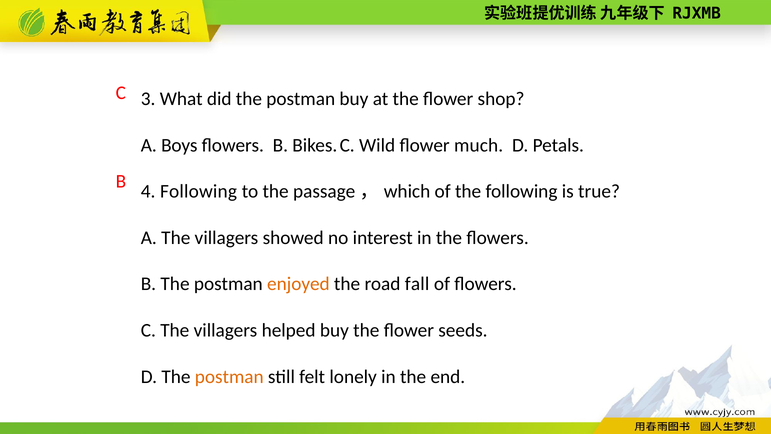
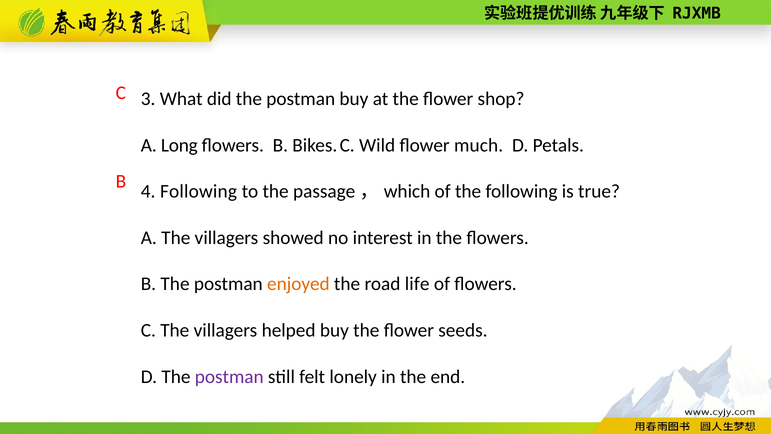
Boys: Boys -> Long (179, 145)
fall: fall -> life (417, 284)
postman colour: orange -> purple (229, 376)
